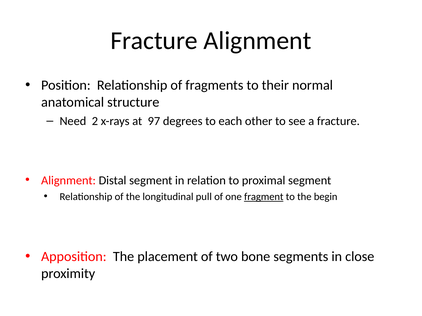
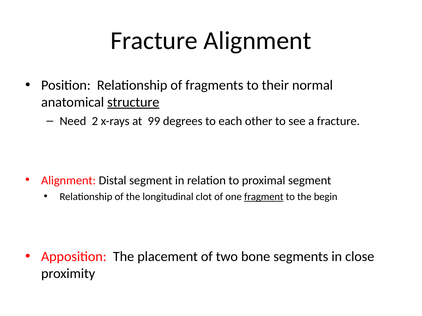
structure underline: none -> present (133, 102)
97: 97 -> 99 (154, 121)
pull: pull -> clot (204, 197)
